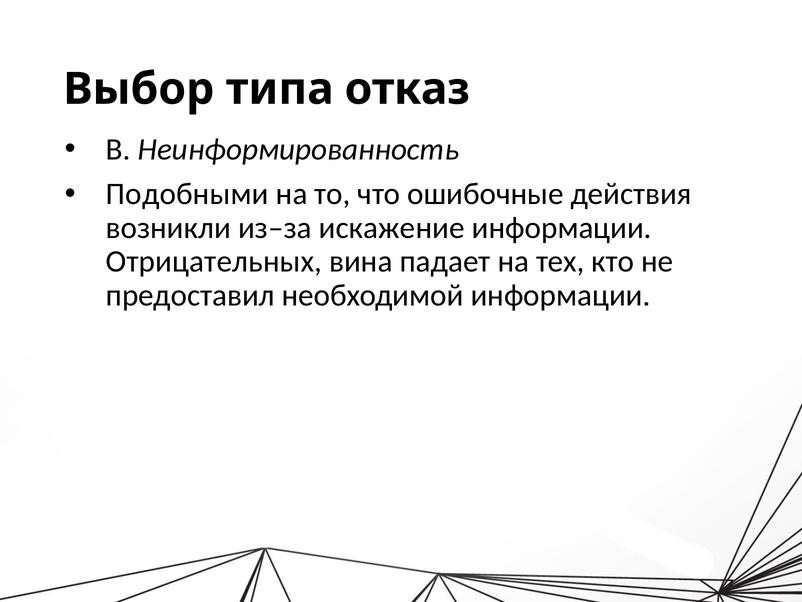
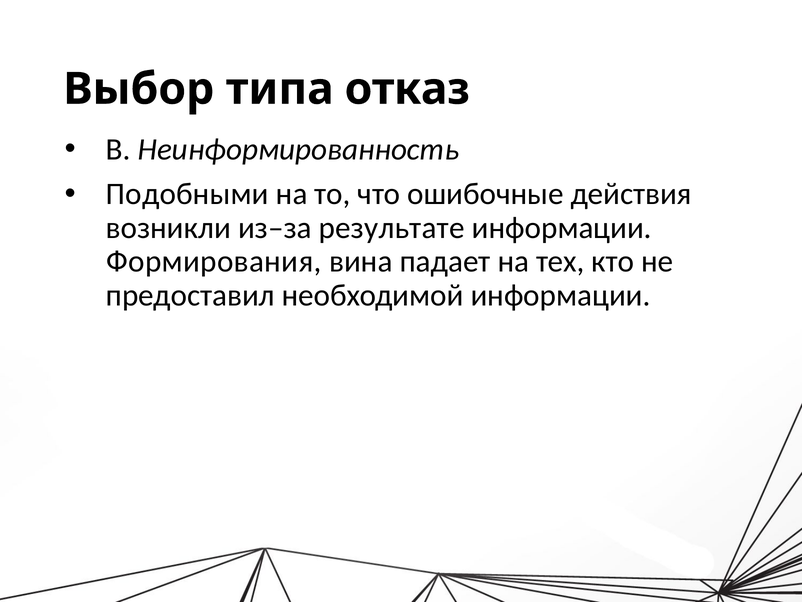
искажение: искажение -> результате (392, 228)
Отрицательных: Отрицательных -> Формирования (214, 261)
